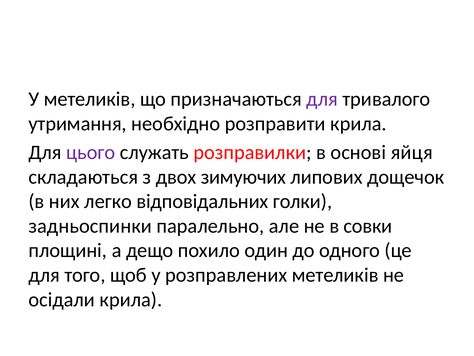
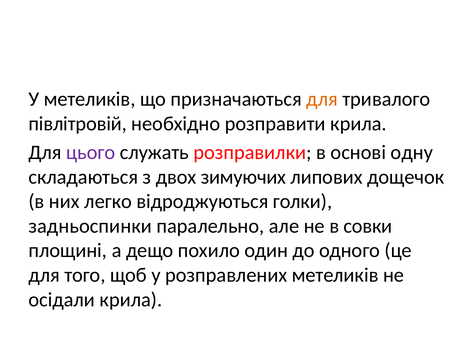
для colour: purple -> orange (322, 99)
утримання: утримання -> півлітровій (78, 124)
яйця: яйця -> одну (412, 152)
відповідальних: відповідальних -> відроджуються (202, 201)
